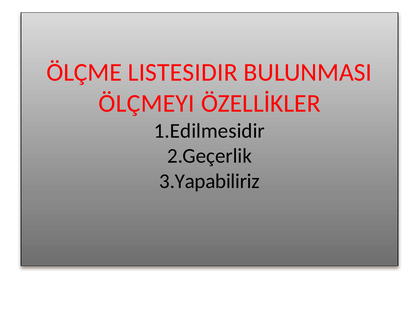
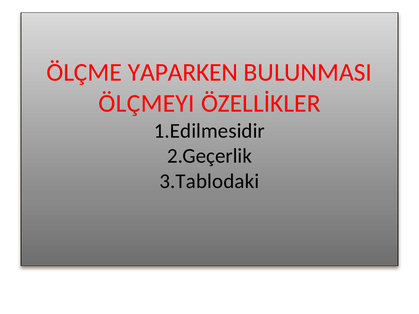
LISTESIDIR: LISTESIDIR -> YAPARKEN (183, 73)
3.Yapabiliriz: 3.Yapabiliriz -> 3.Tablodaki (209, 181)
